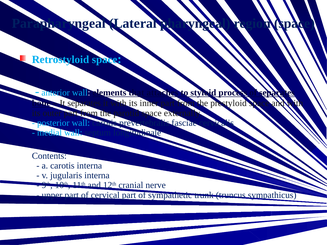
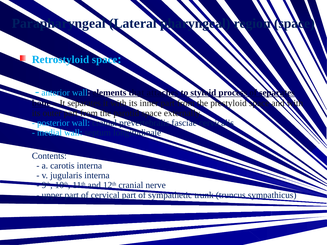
wall carotis: carotis -> cranial (105, 123)
